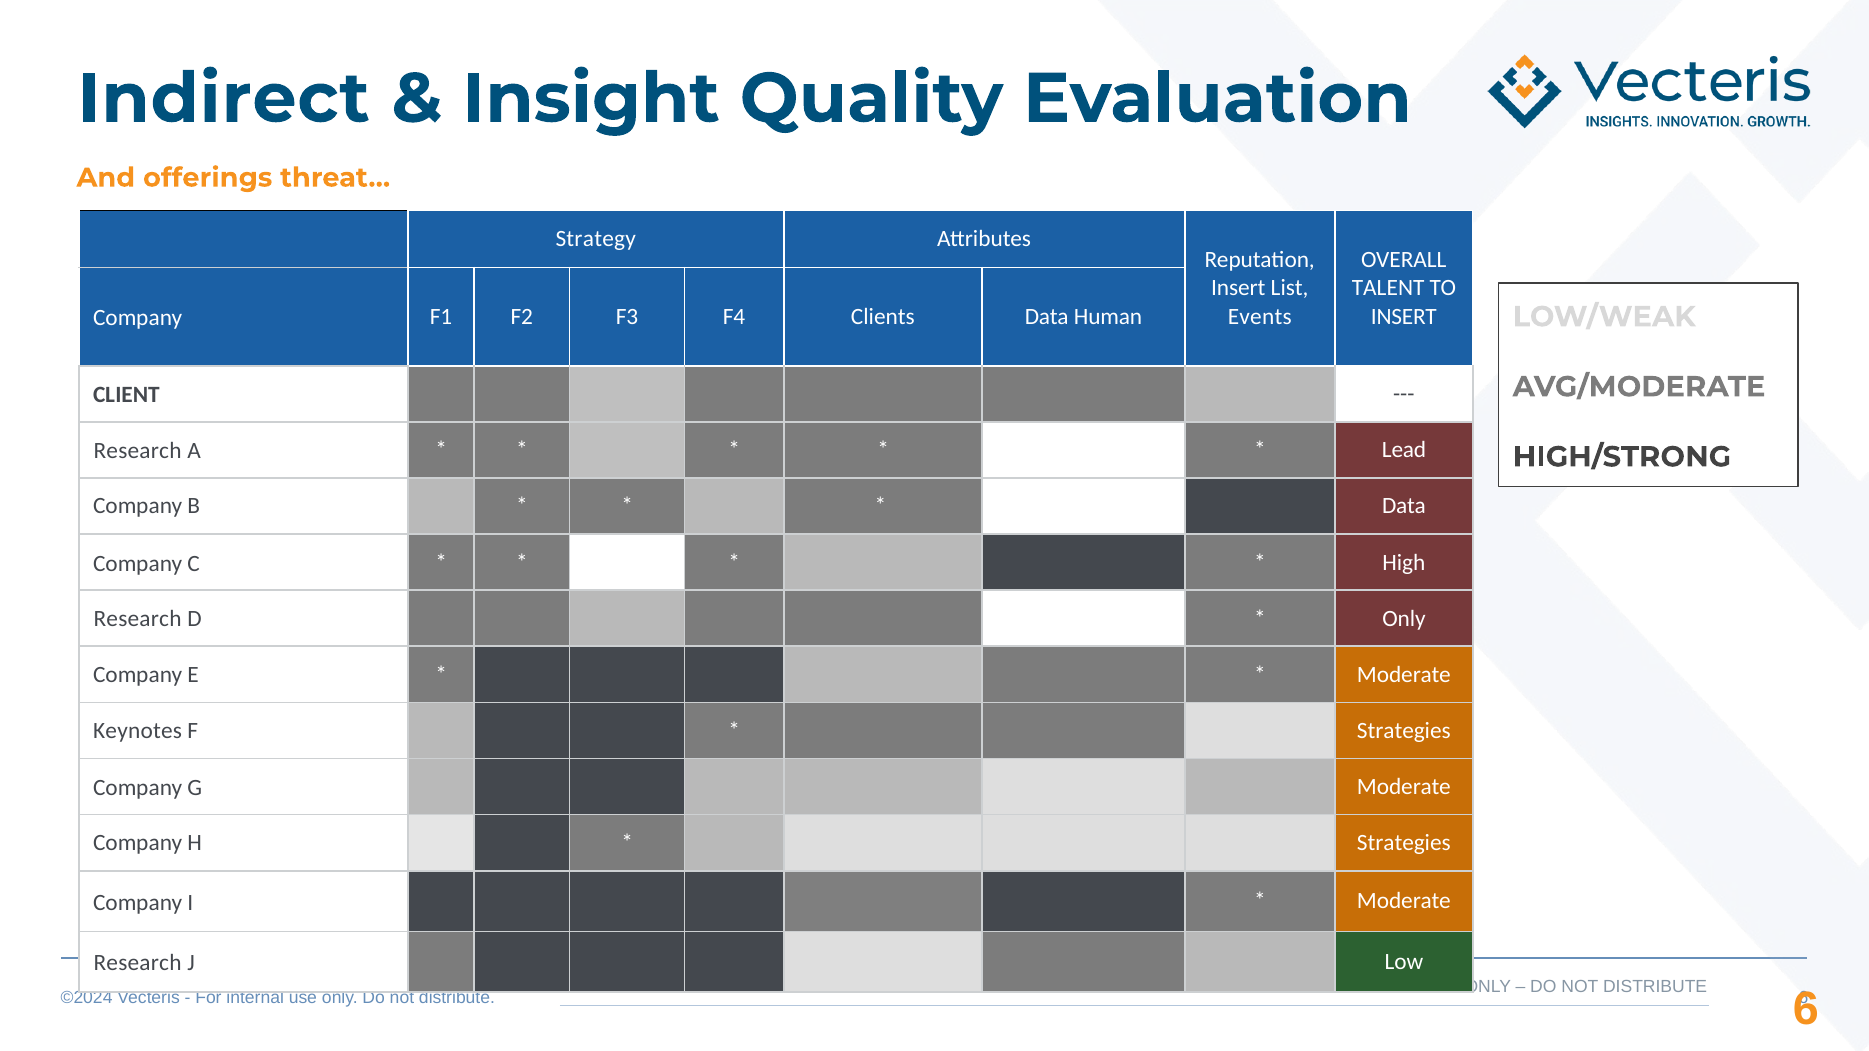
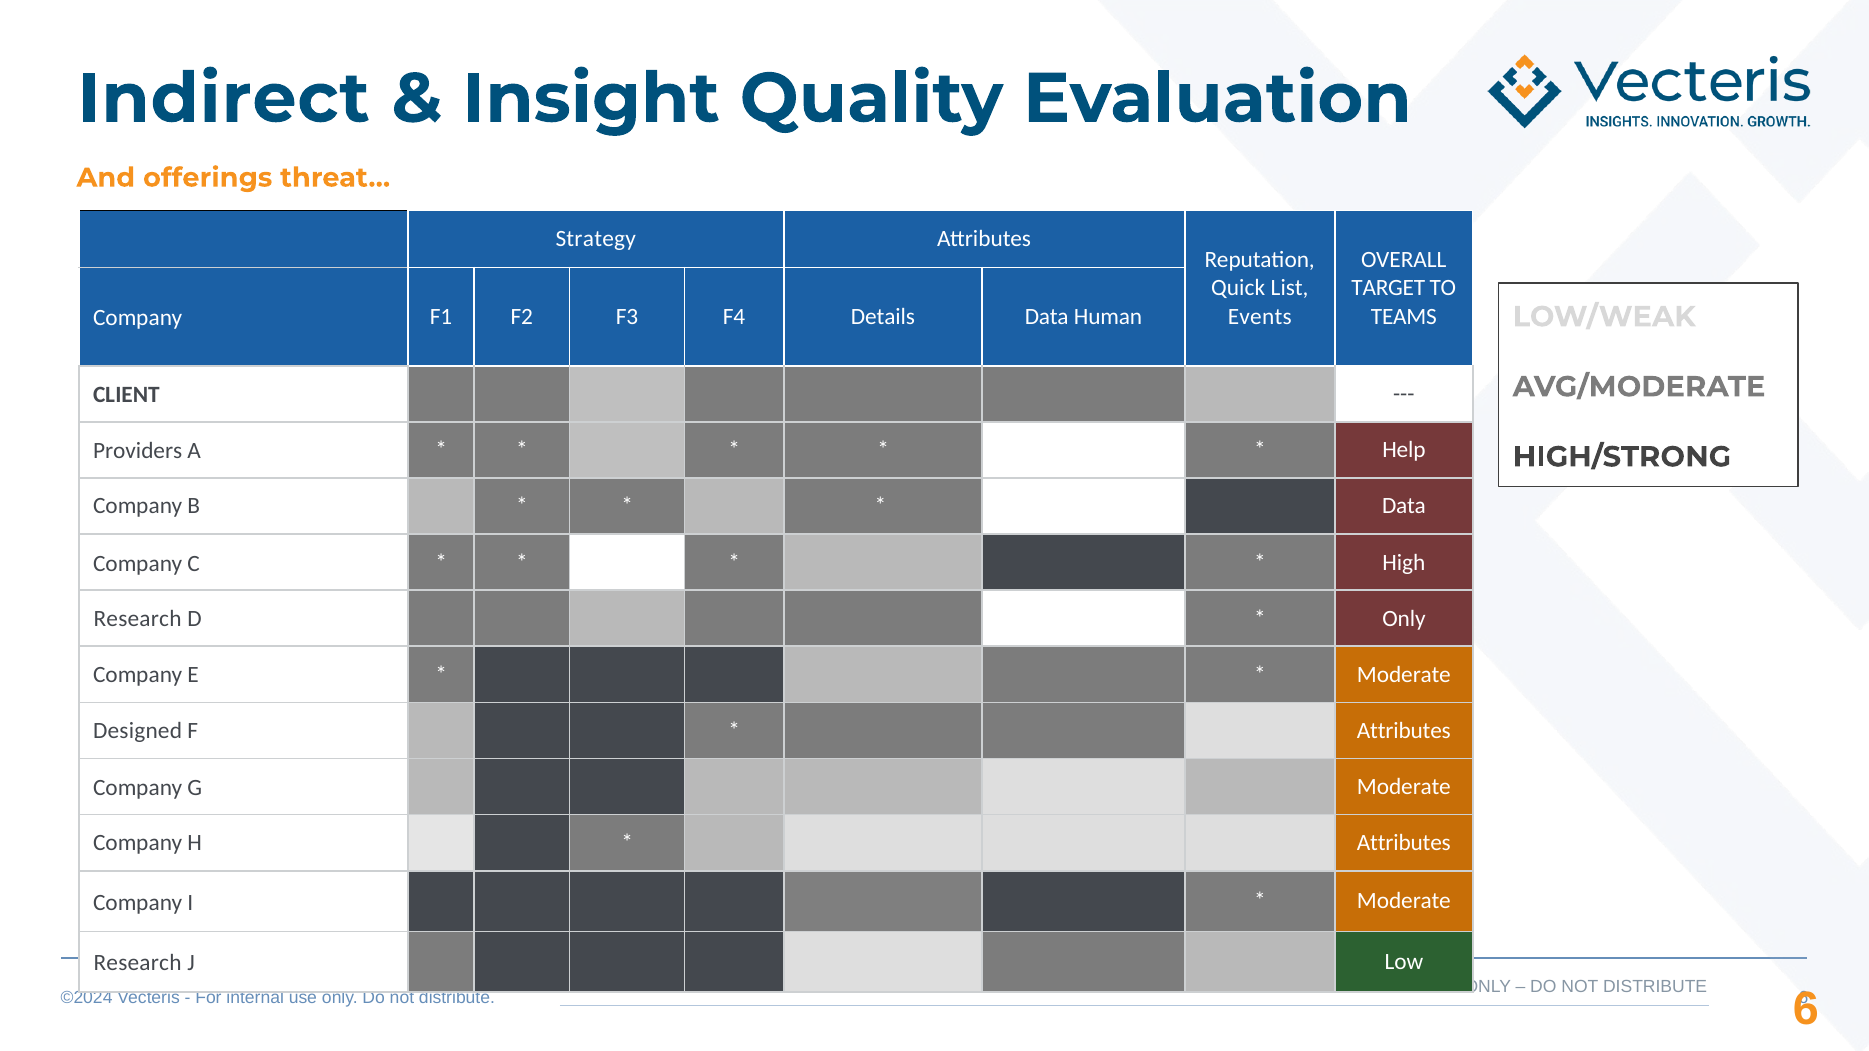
Insert: Insert -> Quick (1238, 288)
TALENT: TALENT -> TARGET (1388, 288)
INSERT: INSERT -> TEAMS (1404, 317)
Clients: Clients -> Details (883, 317)
Research: Research -> Providers (138, 451)
Lead: Lead -> Help (1404, 450)
Keynotes: Keynotes -> Designed (138, 731)
Strategies: Strategies -> Attributes (1404, 731)
Strategies: Strategies -> Attributes (1404, 843)
